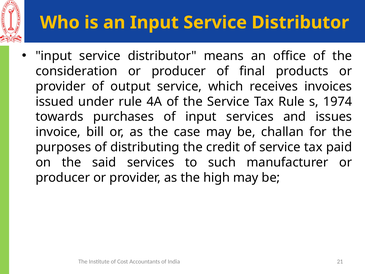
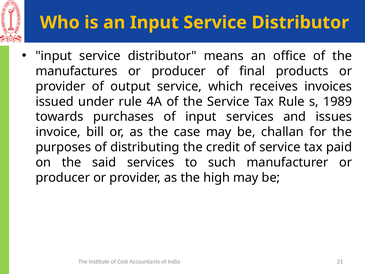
consideration: consideration -> manufactures (77, 71)
1974: 1974 -> 1989 (338, 101)
